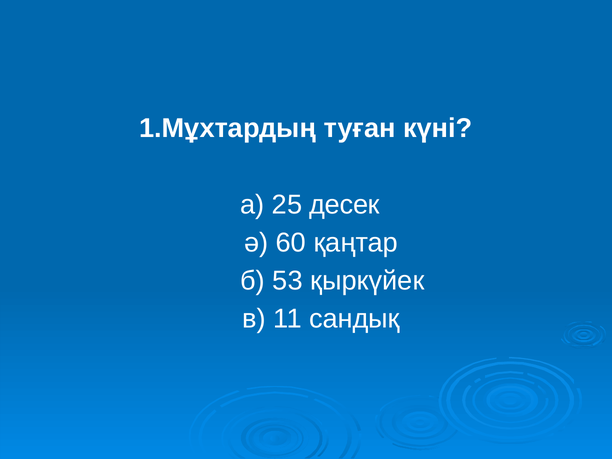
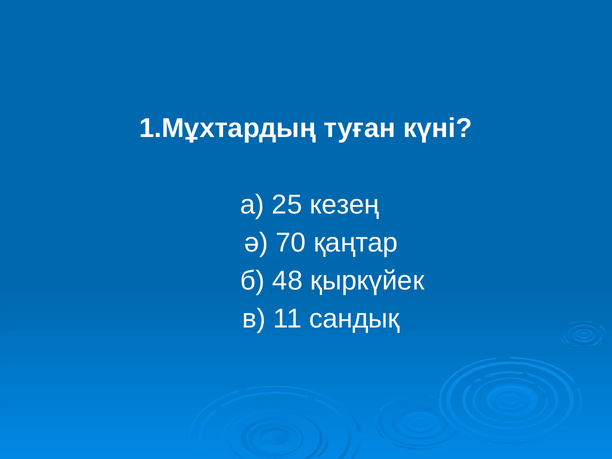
десек: десек -> кезең (344, 205)
60: 60 -> 70 (291, 243)
53: 53 -> 48 (288, 281)
